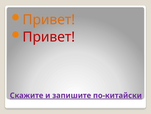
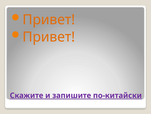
Привет colour: red -> orange (49, 37)
